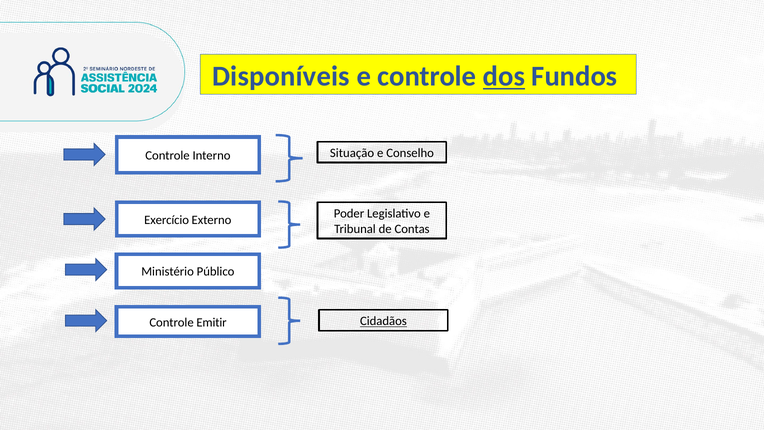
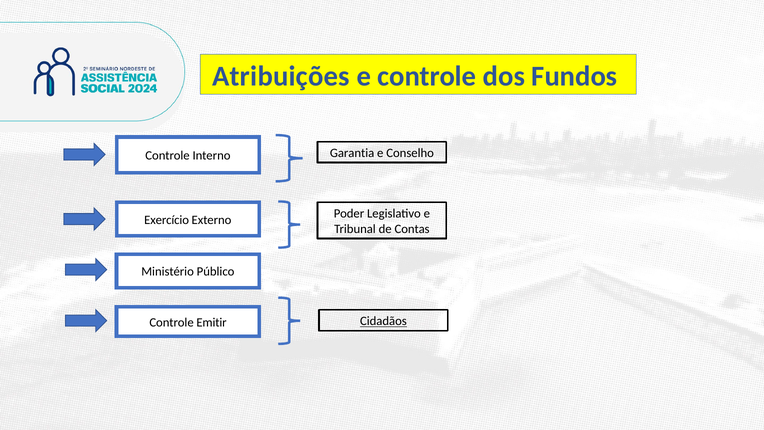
Disponíveis: Disponíveis -> Atribuições (281, 76)
dos underline: present -> none (504, 76)
Situação: Situação -> Garantia (352, 153)
